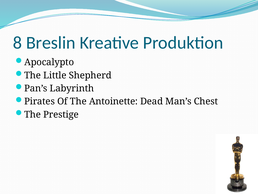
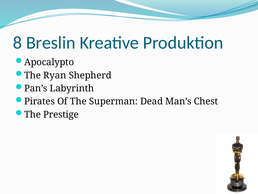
Little: Little -> Ryan (55, 75)
Antoinette: Antoinette -> Superman (113, 101)
